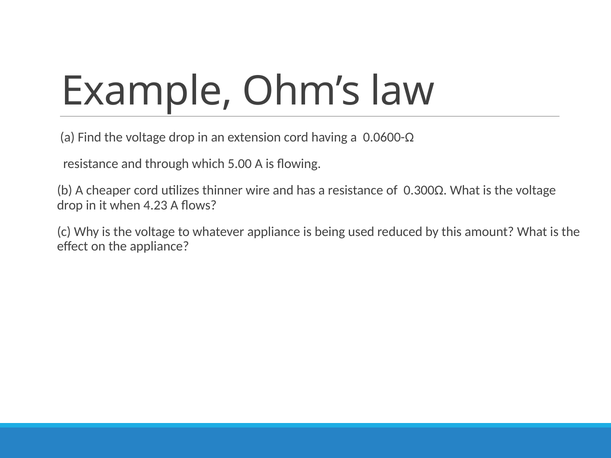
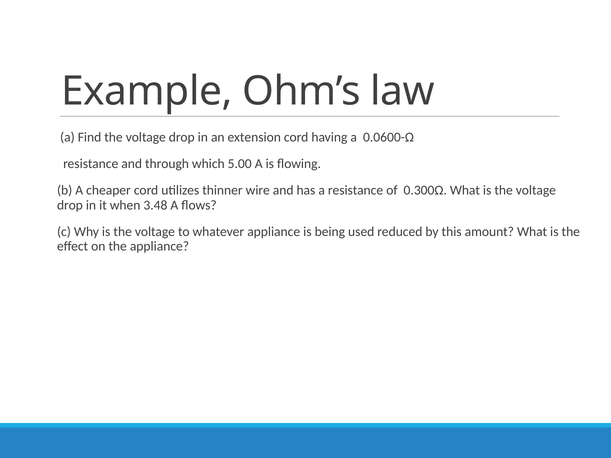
4.23: 4.23 -> 3.48 (155, 205)
